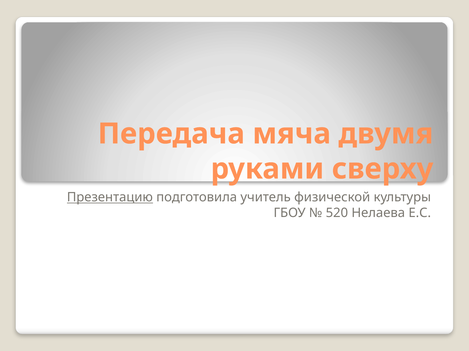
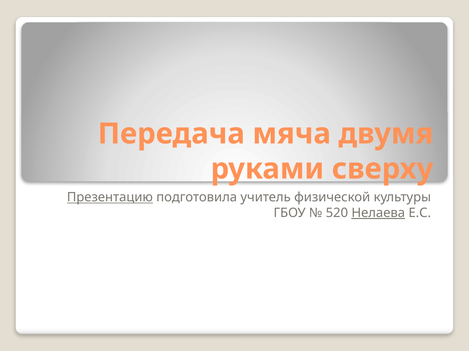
Нелаева underline: none -> present (378, 213)
